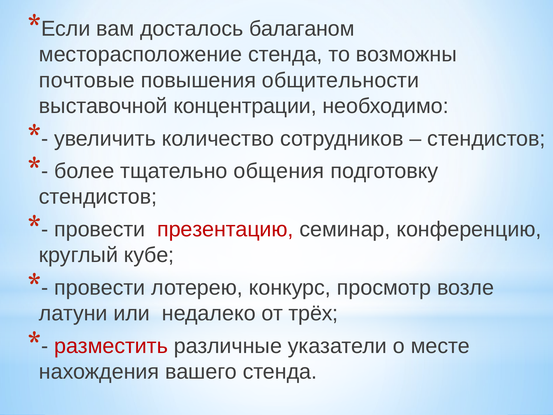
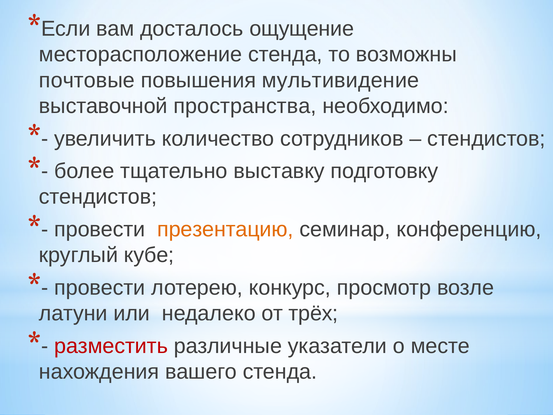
балаганом: балаганом -> ощущение (302, 29)
общительности: общительности -> мультивидение (341, 80)
концентрации: концентрации -> пространства (245, 106)
общения: общения -> выставку (279, 171)
презентацию colour: red -> orange (225, 229)
